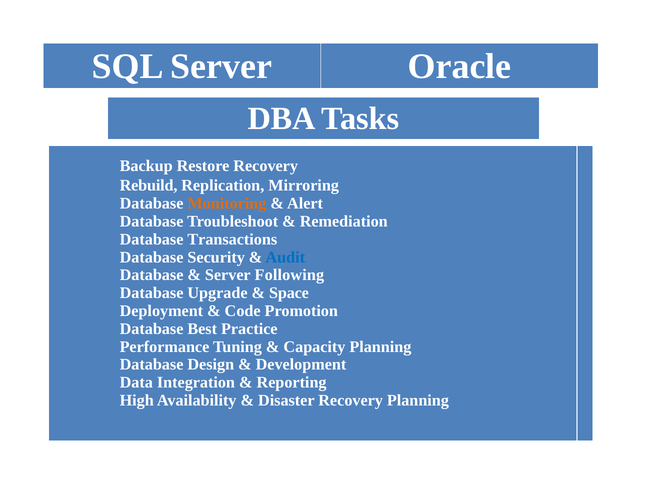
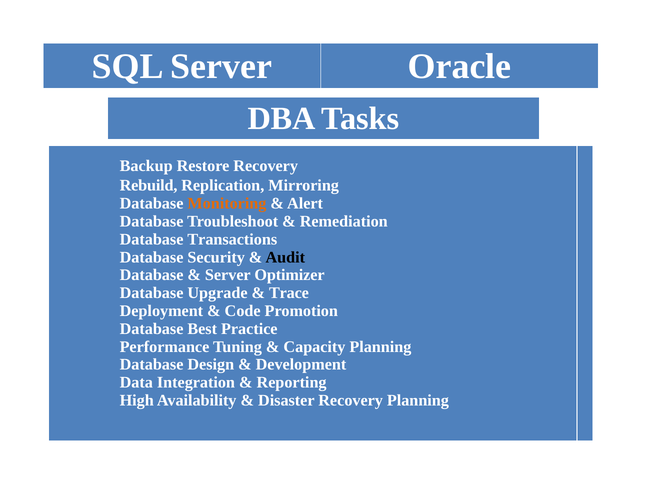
Audit colour: blue -> black (285, 257)
Following: Following -> Optimizer (290, 275)
Space: Space -> Trace (289, 293)
